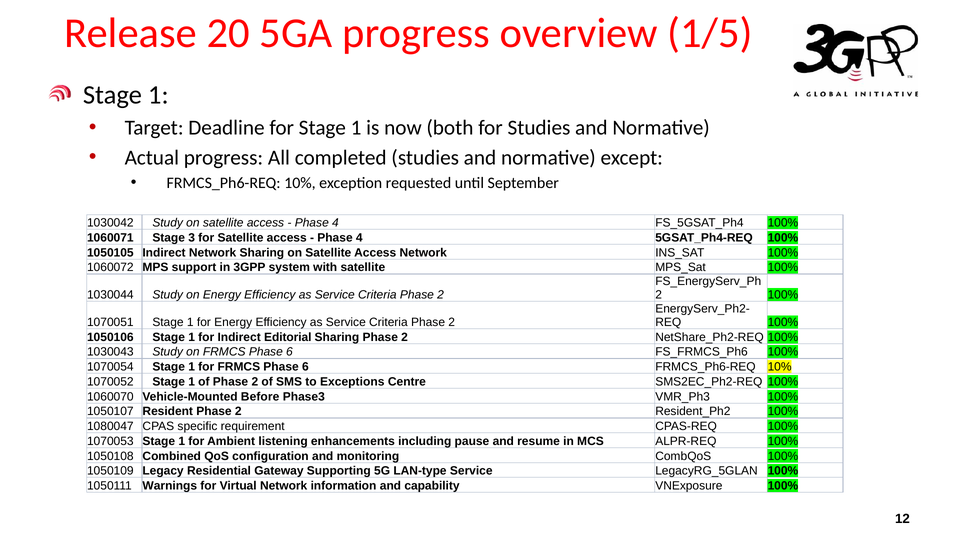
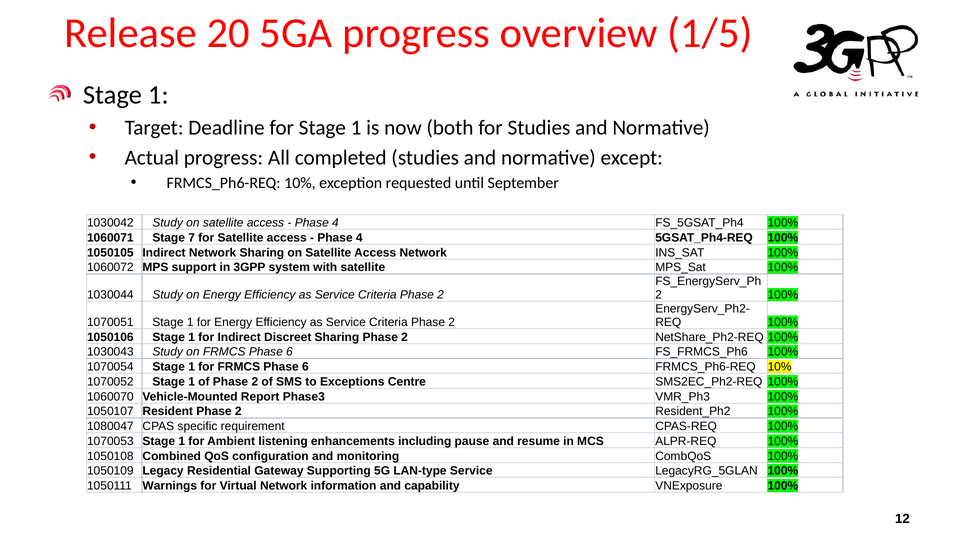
3: 3 -> 7 (192, 238)
Editorial: Editorial -> Discreet (288, 337)
Before: Before -> Report (260, 397)
